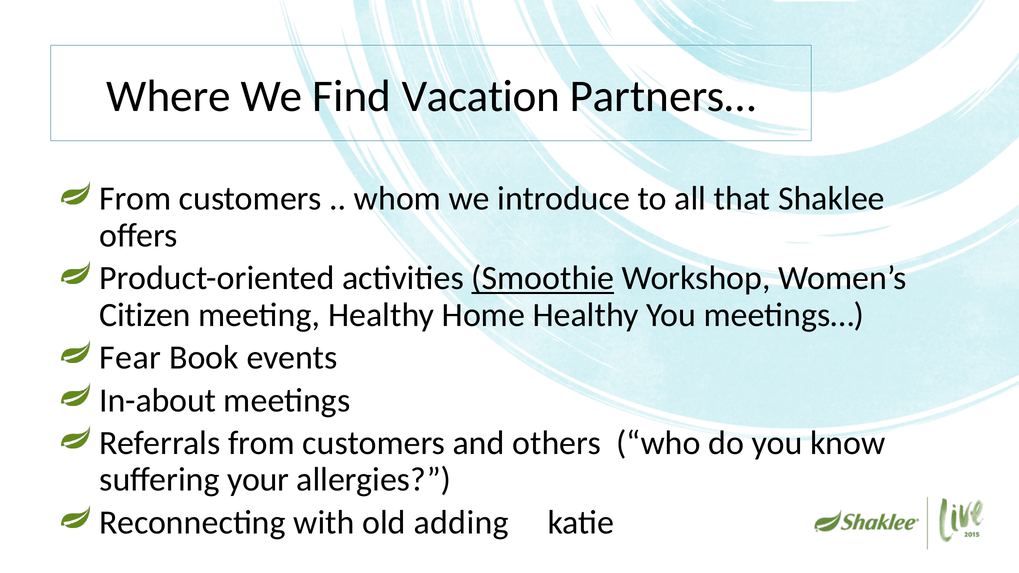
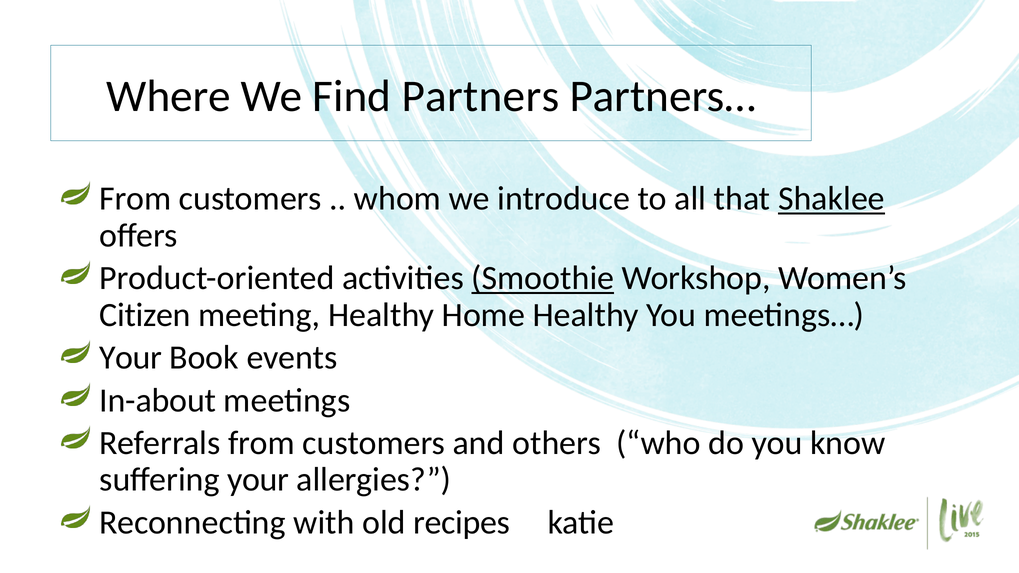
Vacation: Vacation -> Partners (481, 96)
Shaklee underline: none -> present (831, 199)
Fear: Fear -> Your (131, 358)
adding: adding -> recipes (462, 523)
